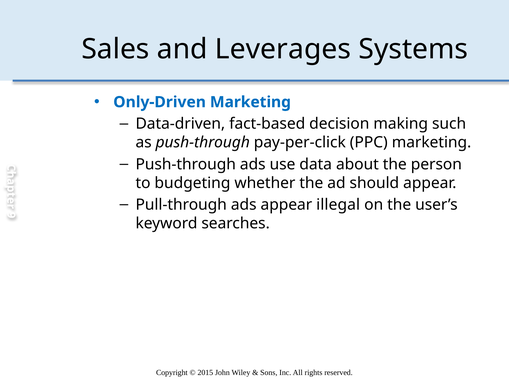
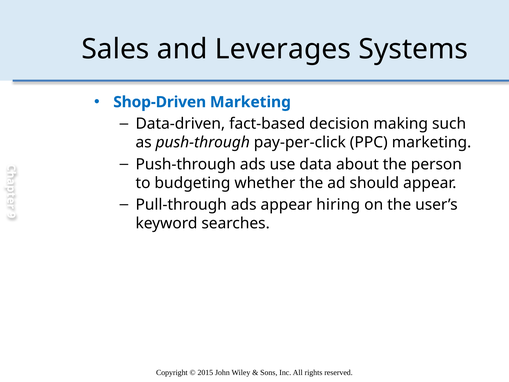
Only-Driven: Only-Driven -> Shop-Driven (160, 102)
illegal: illegal -> hiring (338, 205)
